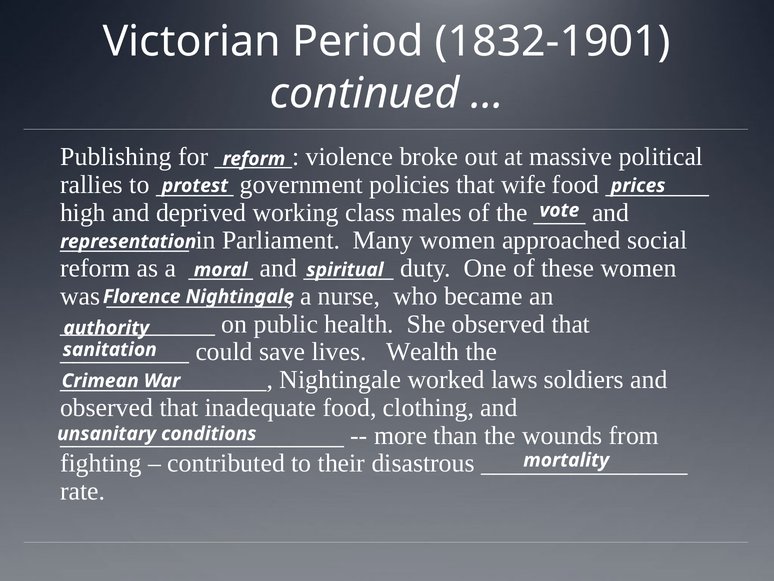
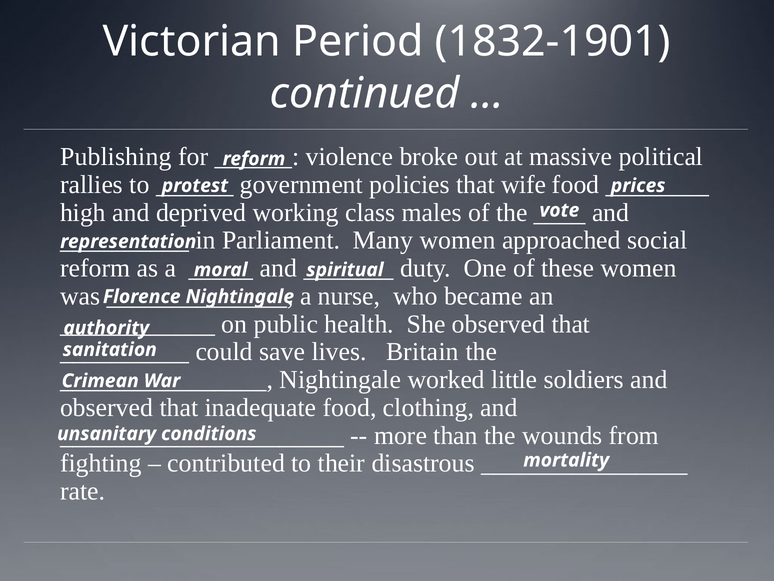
Wealth: Wealth -> Britain (422, 352)
laws: laws -> little (514, 379)
